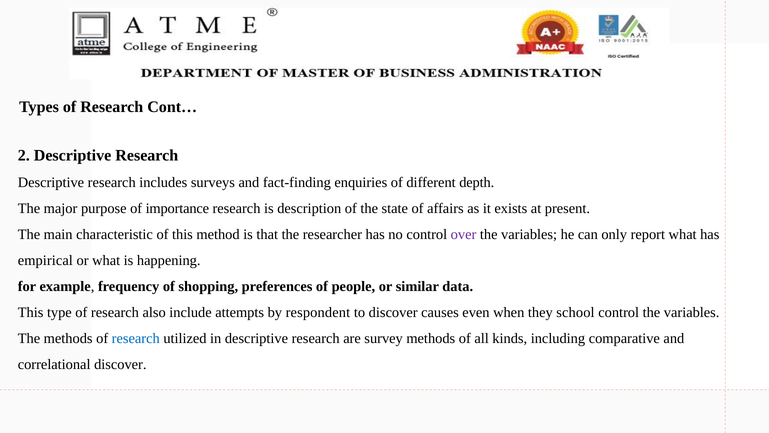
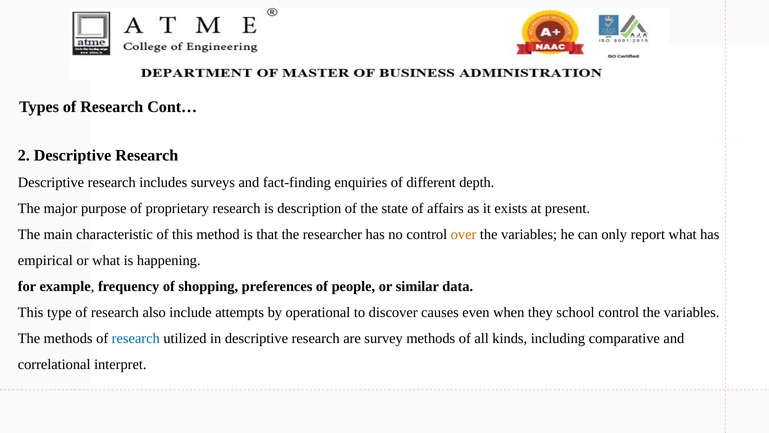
importance: importance -> proprietary (177, 208)
over colour: purple -> orange (464, 234)
respondent: respondent -> operational (318, 312)
correlational discover: discover -> interpret (120, 364)
